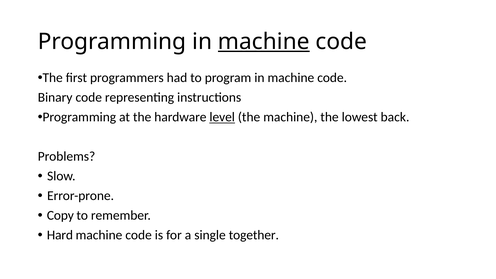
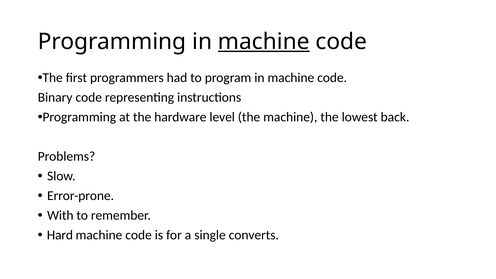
level underline: present -> none (222, 117)
Copy: Copy -> With (60, 215)
together: together -> converts (254, 235)
